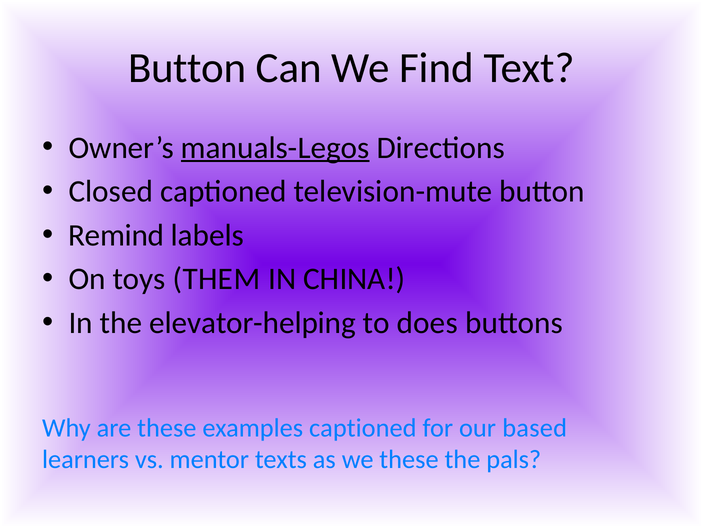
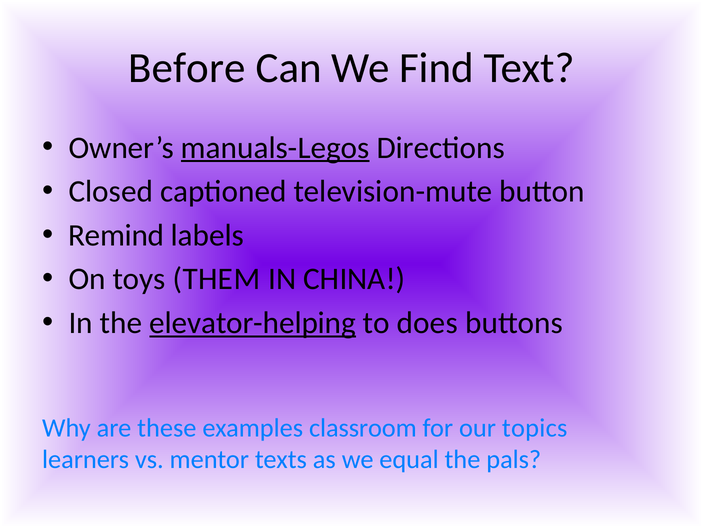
Button: Button -> Before (187, 68)
elevator-helping underline: none -> present (253, 323)
examples captioned: captioned -> classroom (363, 427)
based: based -> topics (535, 427)
we these: these -> equal (409, 459)
